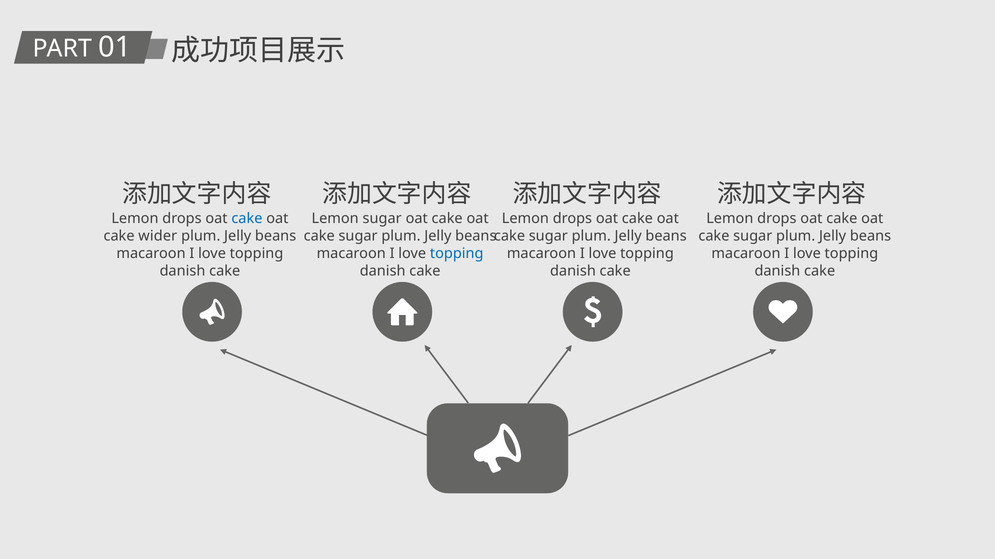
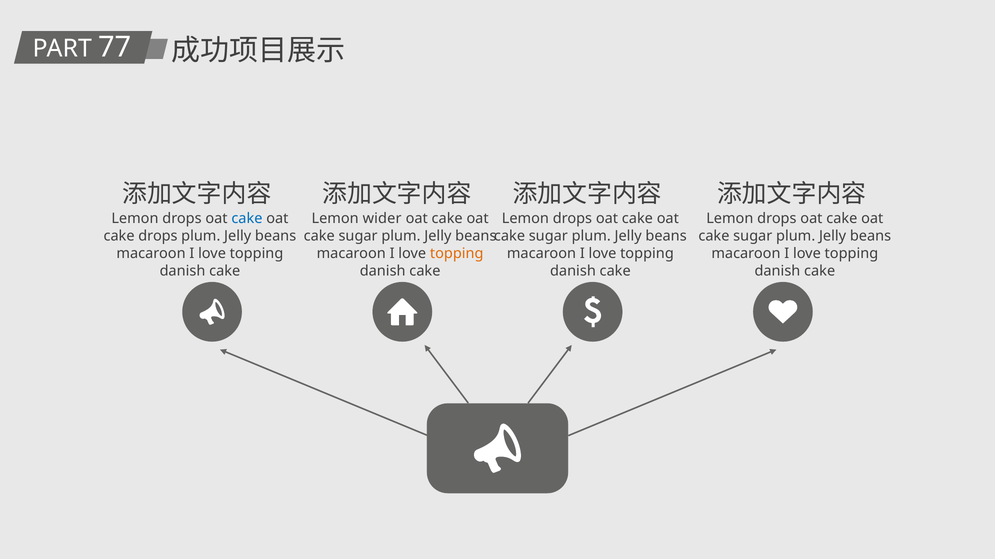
01: 01 -> 77 (115, 47)
Lemon sugar: sugar -> wider (382, 219)
cake wider: wider -> drops (158, 236)
topping colour: blue -> orange (457, 254)
